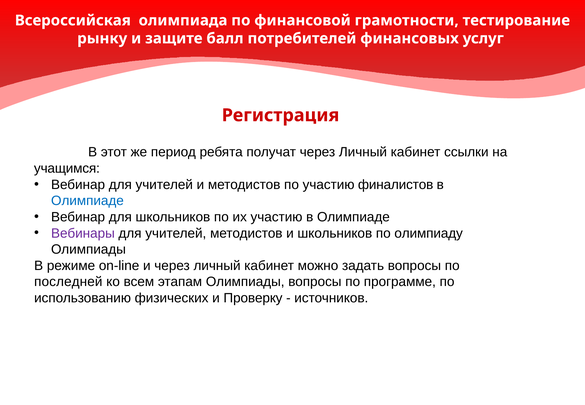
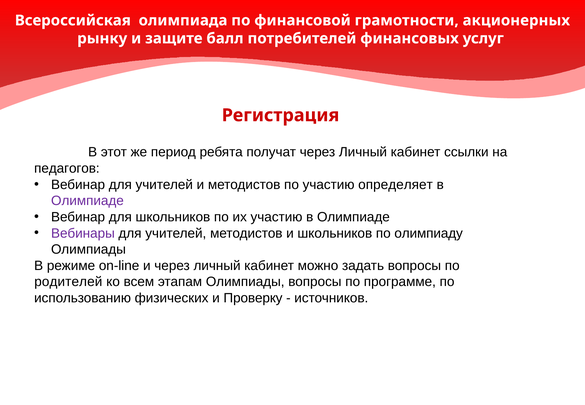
тестирование: тестирование -> акционерных (516, 20)
учащимся: учащимся -> педагогов (67, 168)
финалистов: финалистов -> определяет (396, 185)
Олимпиаде colour: blue -> purple (87, 201)
последней: последней -> родителей (68, 282)
